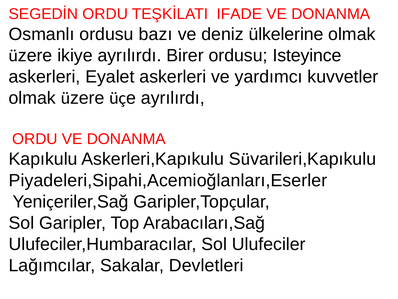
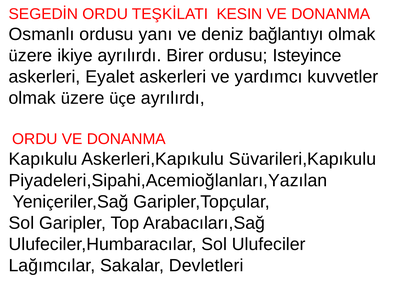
IFADE: IFADE -> KESIN (239, 14)
bazı: bazı -> yanı (156, 34)
ülkelerine: ülkelerine -> bağlantıyı (286, 34)
Piyadeleri,Sipahi,Acemioğlanları,Eserler: Piyadeleri,Sipahi,Acemioğlanları,Eserler -> Piyadeleri,Sipahi,Acemioğlanları,Yazılan (168, 180)
